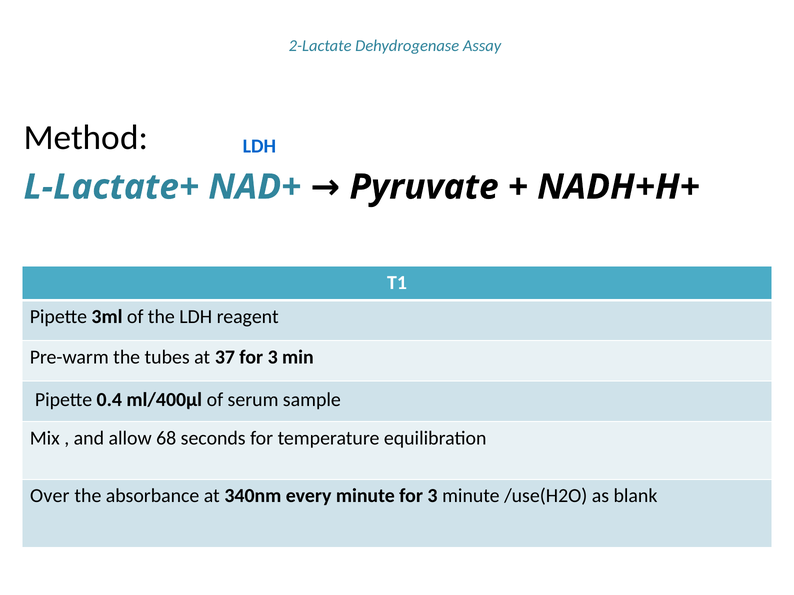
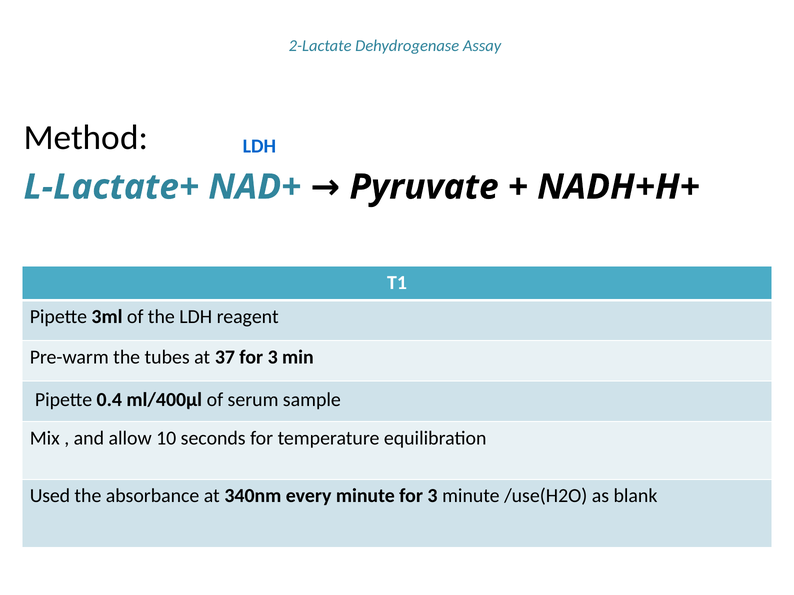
68: 68 -> 10 (166, 438)
Over: Over -> Used (50, 496)
